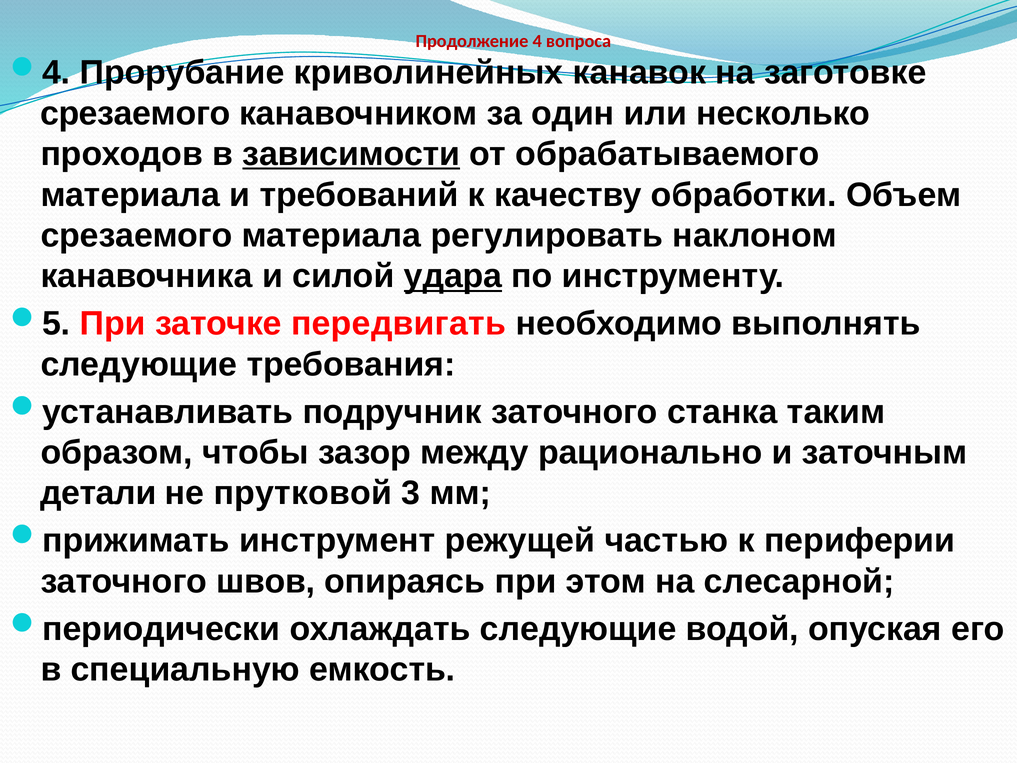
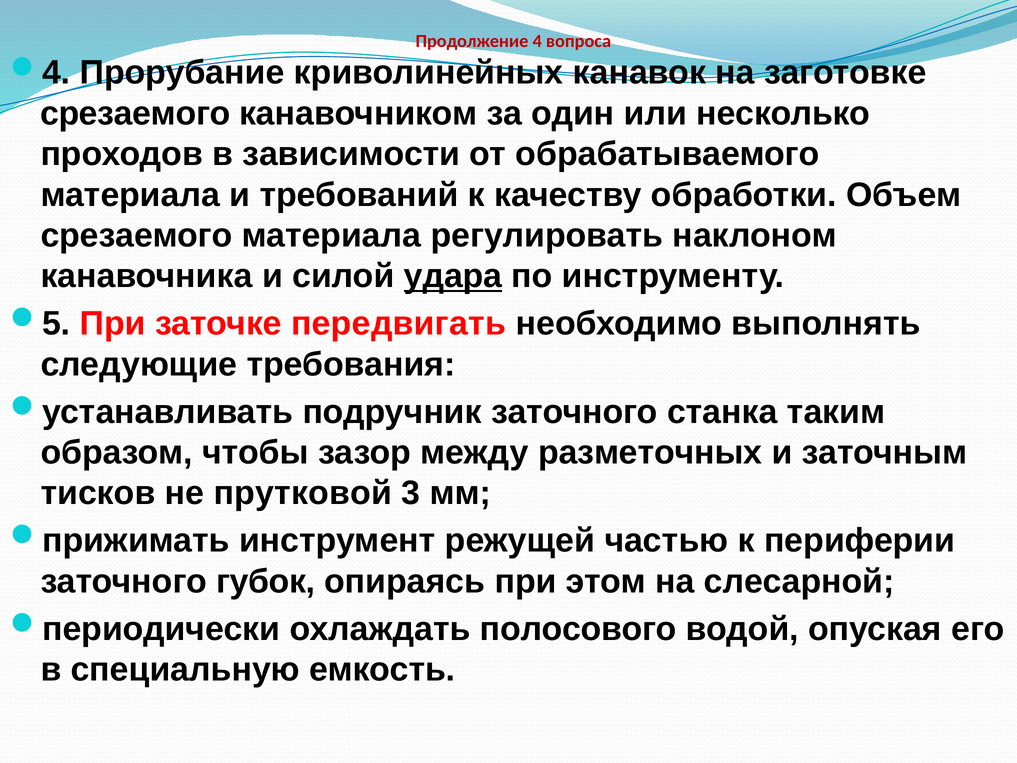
зависимости underline: present -> none (351, 154)
рационально: рационально -> разметочных (650, 452)
детали: детали -> тисков (98, 493)
швов: швов -> губок (266, 581)
охлаждать следующие: следующие -> полосового (578, 629)
